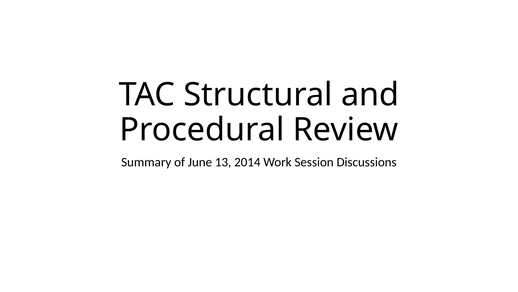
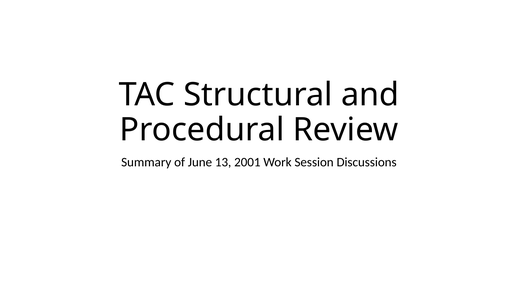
2014: 2014 -> 2001 (247, 162)
